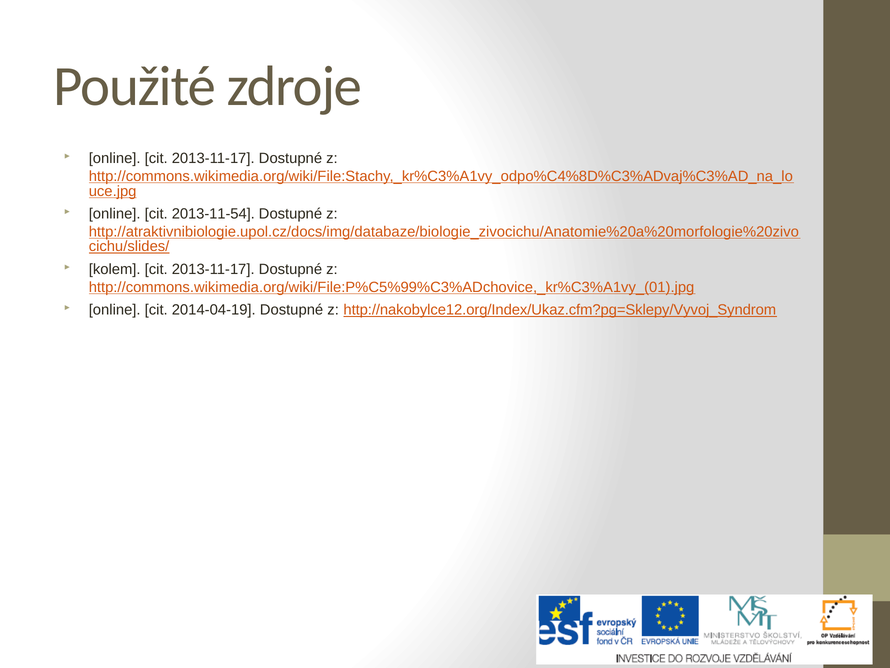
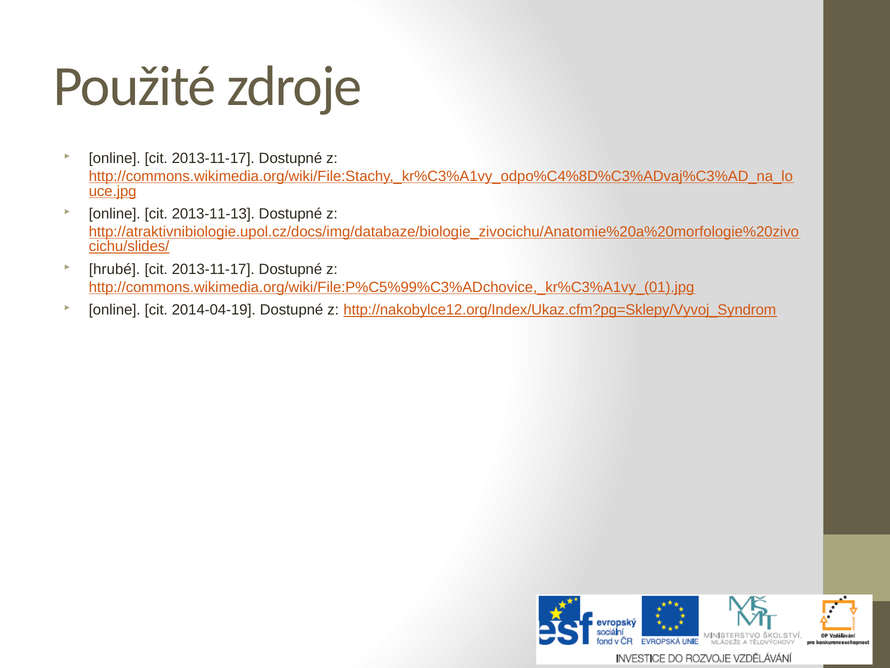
2013-11-54: 2013-11-54 -> 2013-11-13 (213, 214)
kolem: kolem -> hrubé (115, 269)
